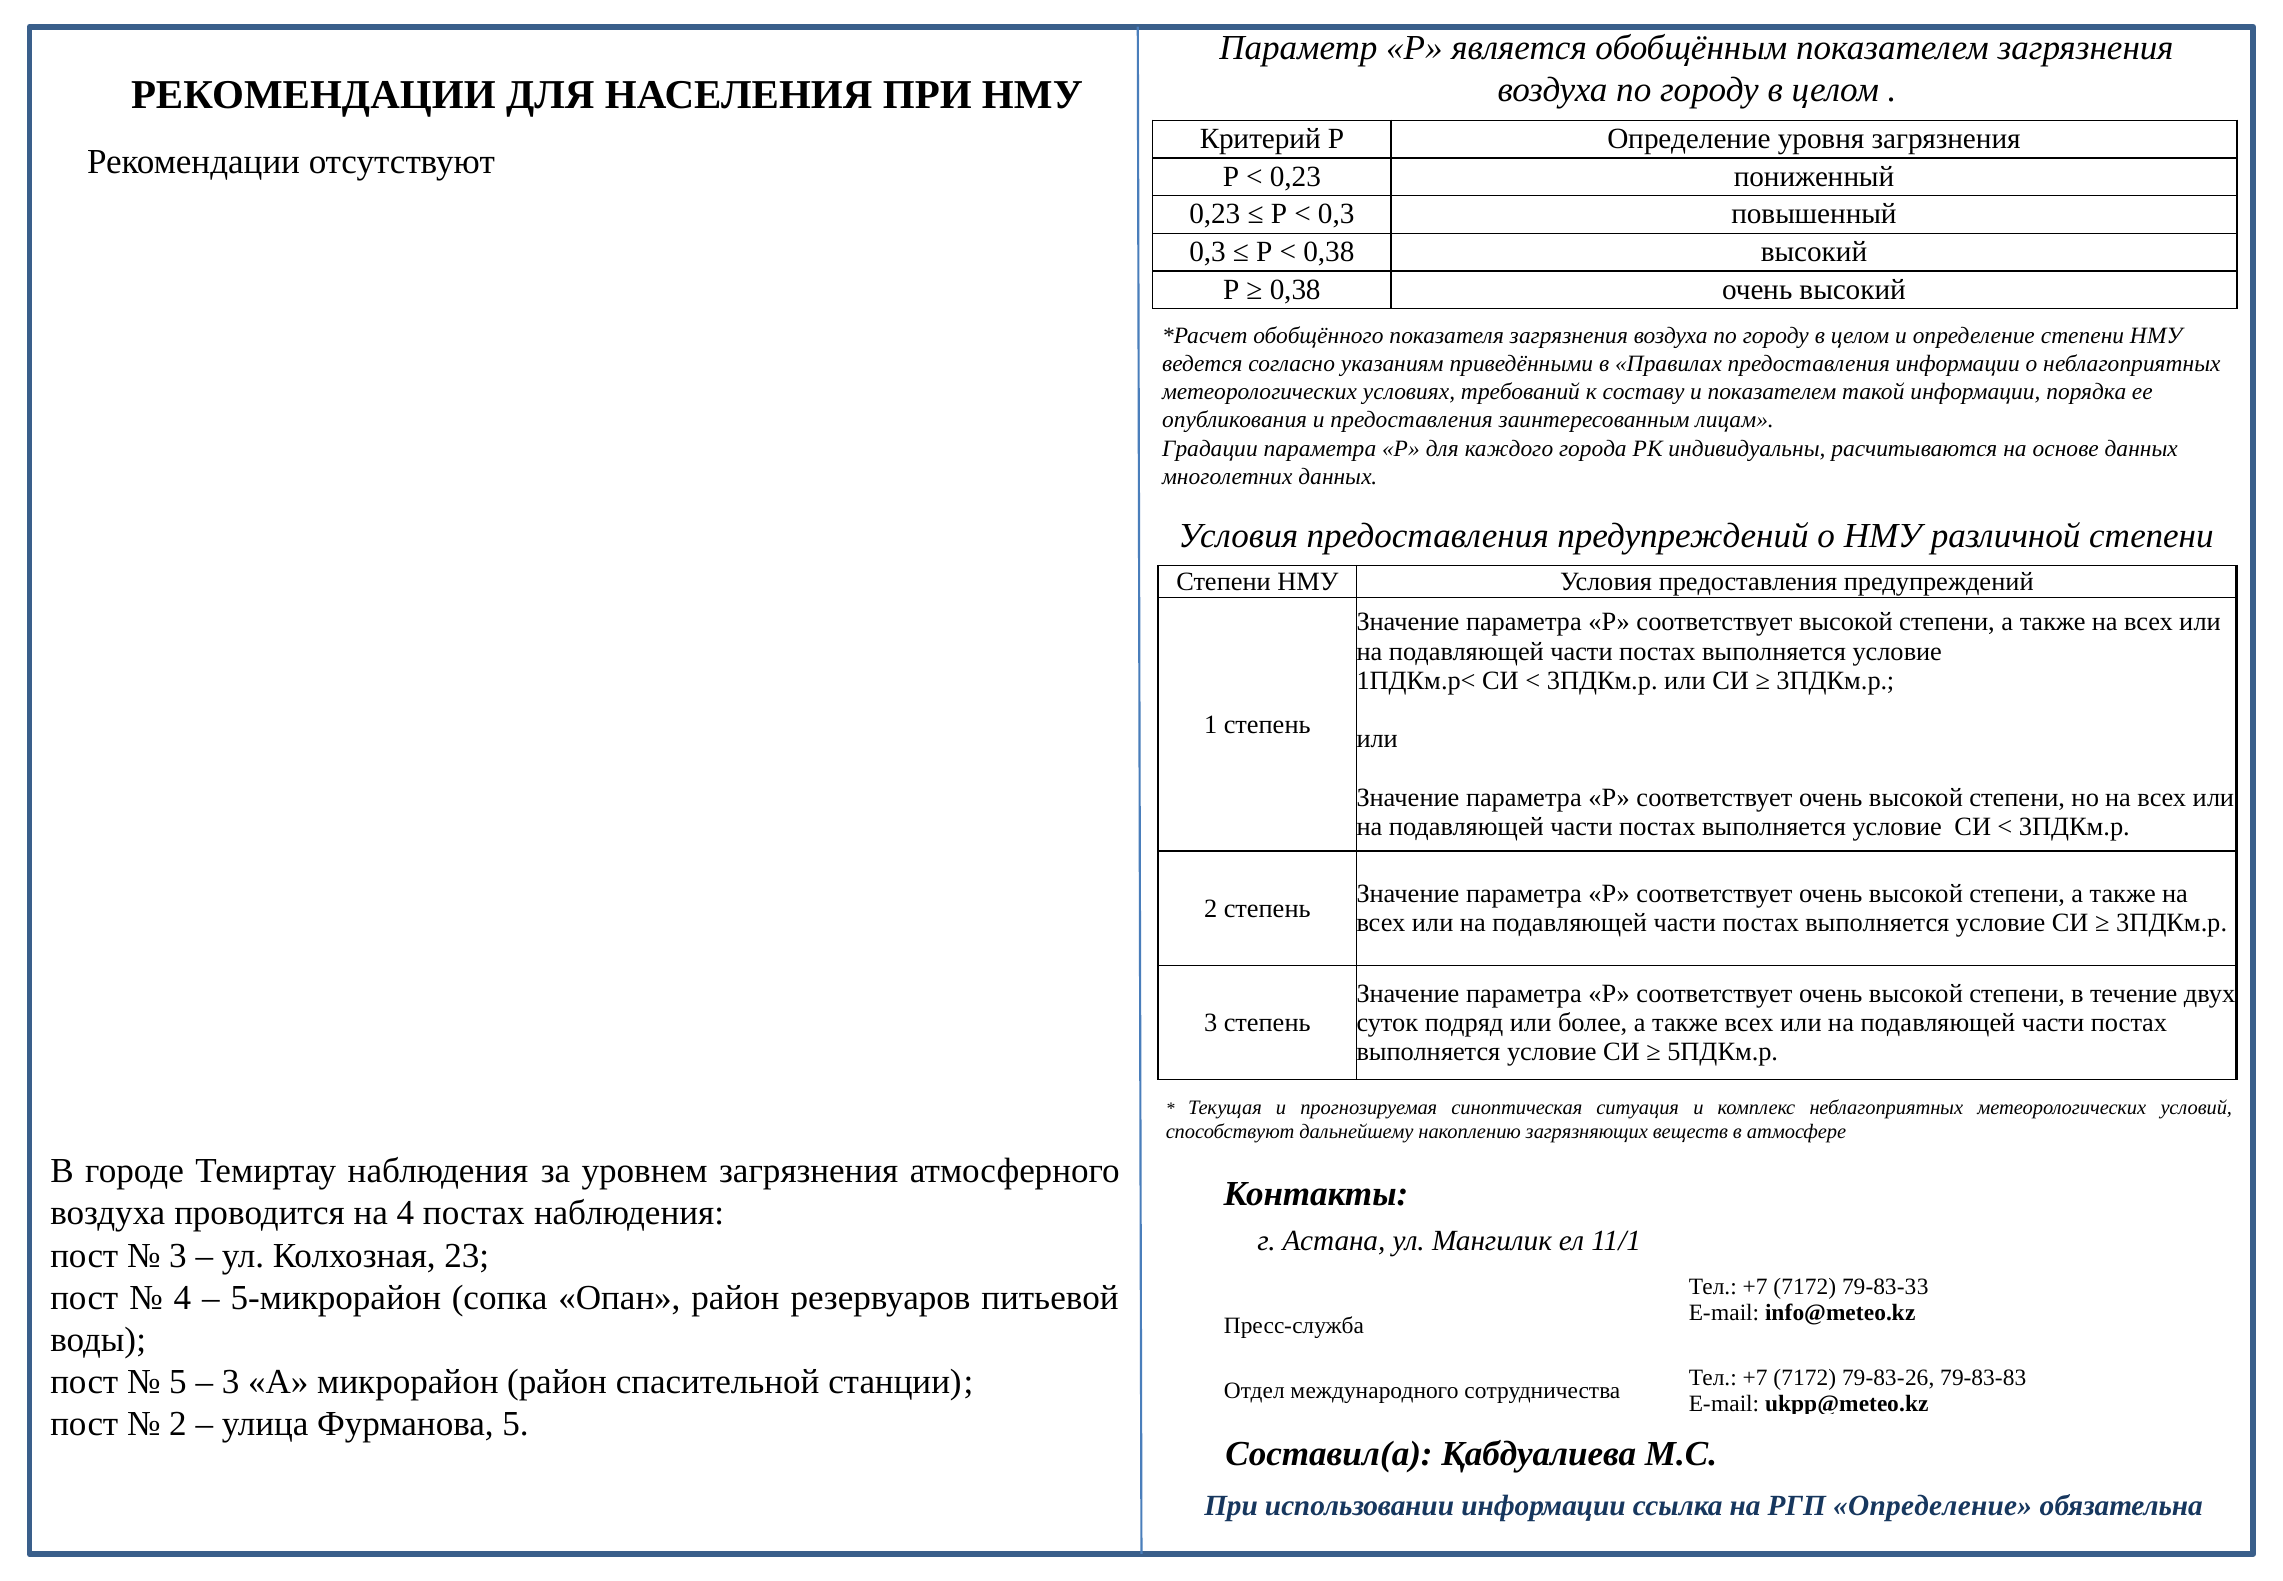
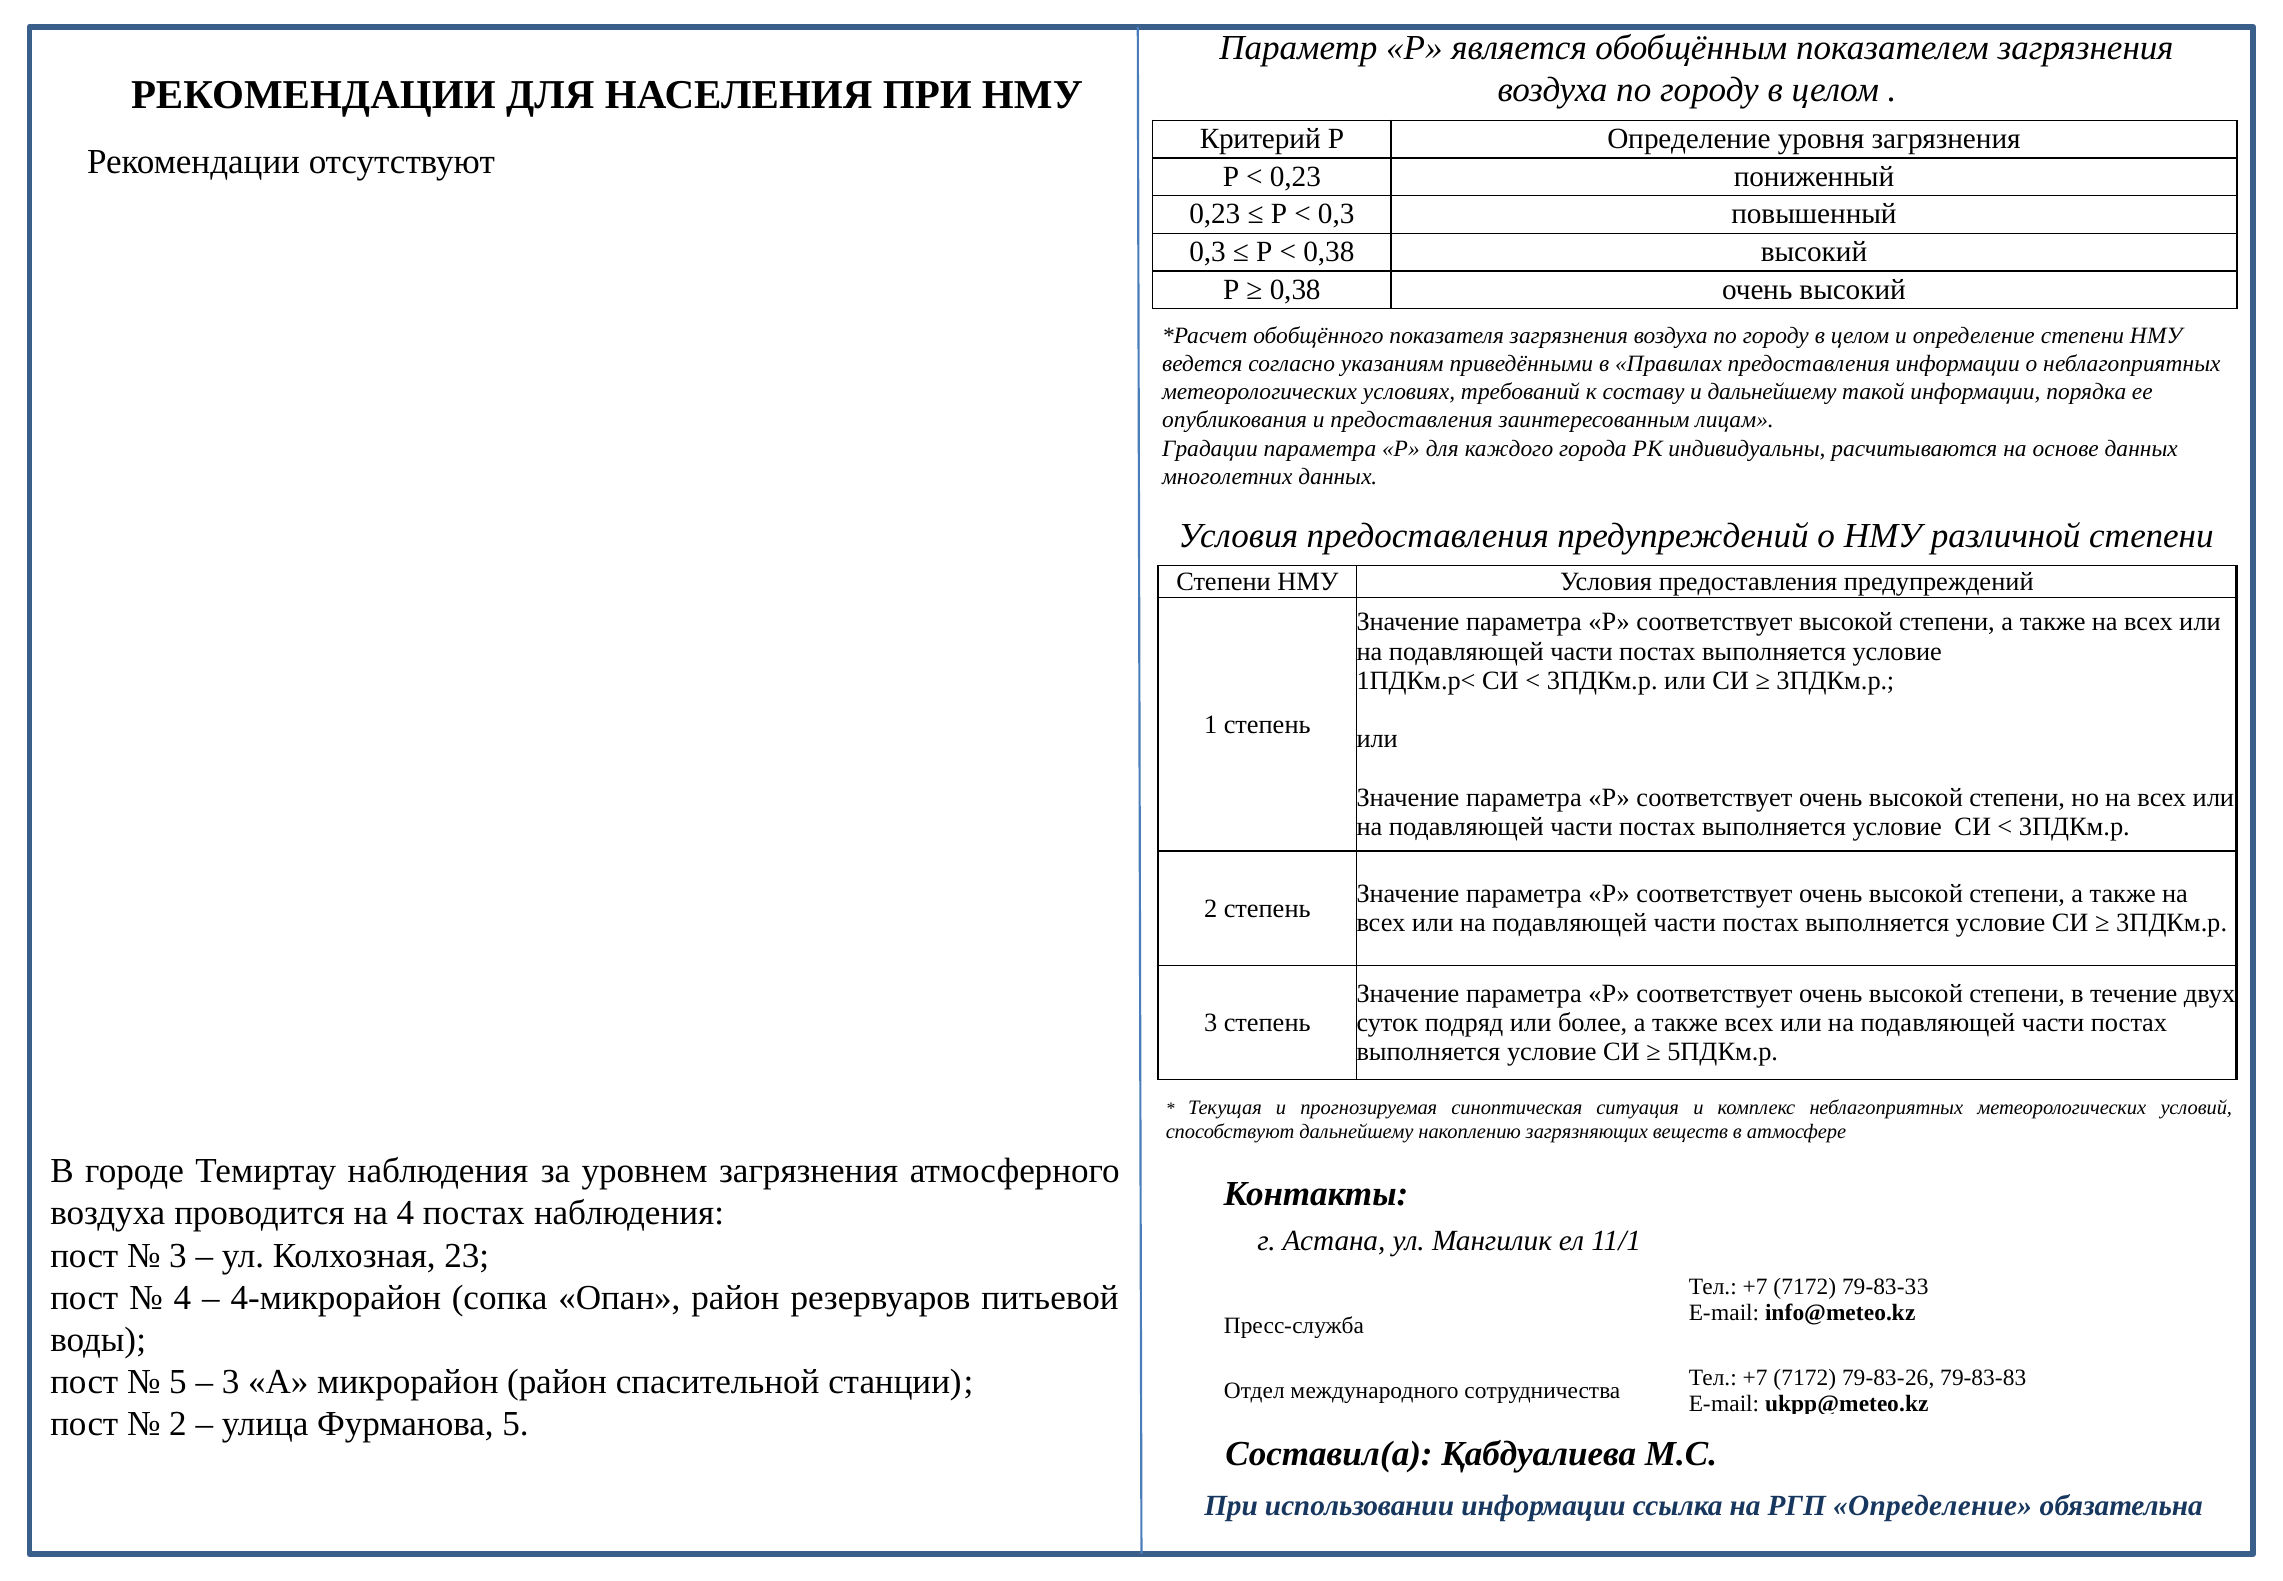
и показателем: показателем -> дальнейшему (1772, 392)
5-микрорайон: 5-микрорайон -> 4-микрорайон (336, 1297)
